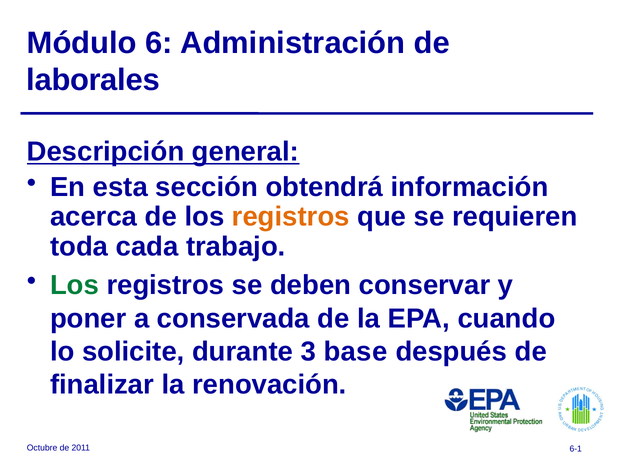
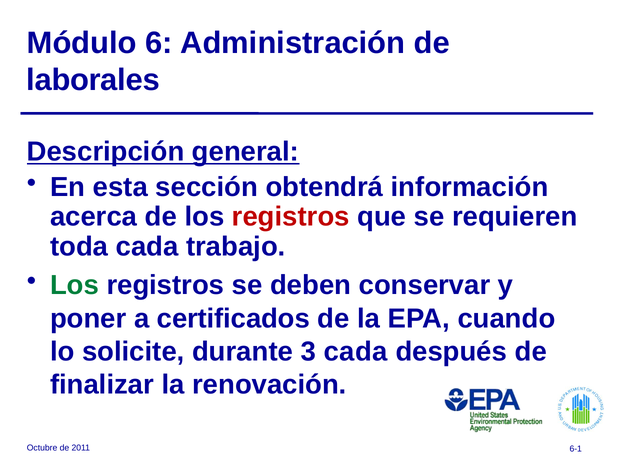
registros colour: orange -> red (291, 217)
conservada: conservada -> certificados (233, 319)
3 base: base -> cada (356, 352)
